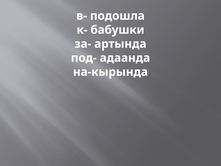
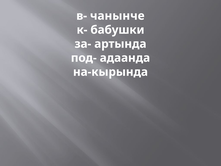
подошла: подошла -> чанынче (117, 16)
